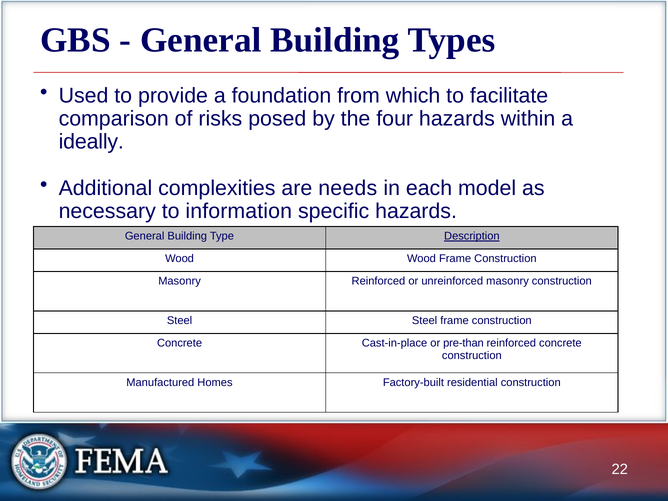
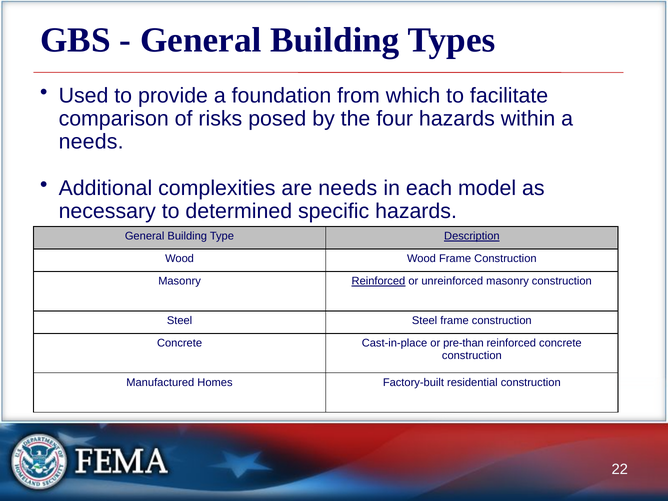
ideally: ideally -> needs (91, 142)
information: information -> determined (239, 211)
Reinforced underline: none -> present (378, 281)
